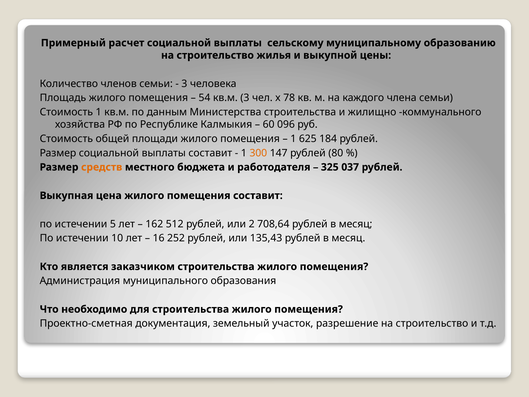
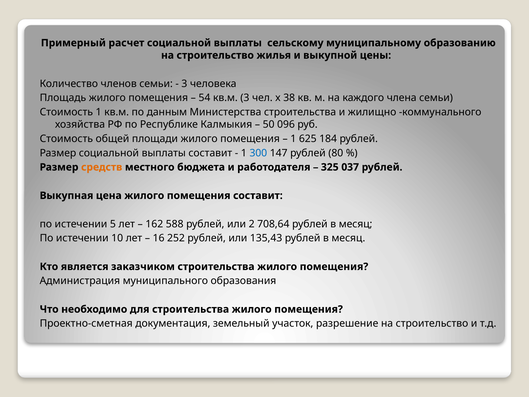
78: 78 -> 38 (289, 98)
60: 60 -> 50 (269, 124)
300 colour: orange -> blue (258, 153)
512: 512 -> 588 (175, 224)
